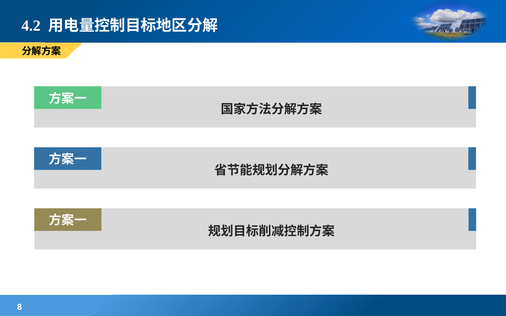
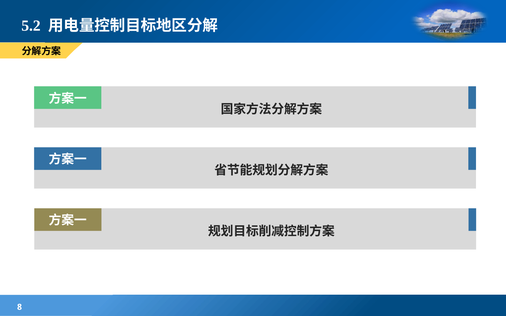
4.2: 4.2 -> 5.2 (31, 26)
